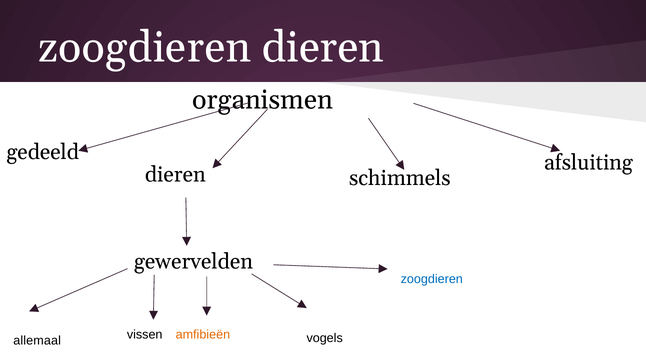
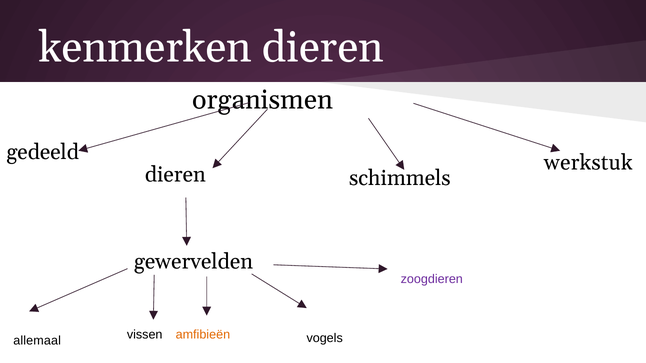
zoogdieren: zoogdieren -> kenmerken (145, 48)
afsluiting: afsluiting -> werkstuk (588, 163)
zoogdieren colour: blue -> purple (432, 279)
